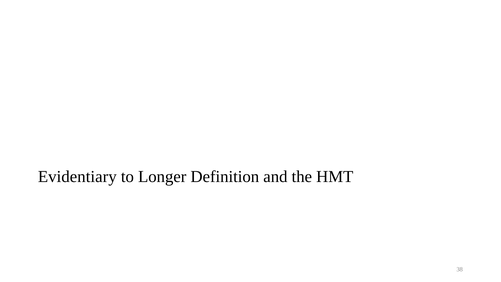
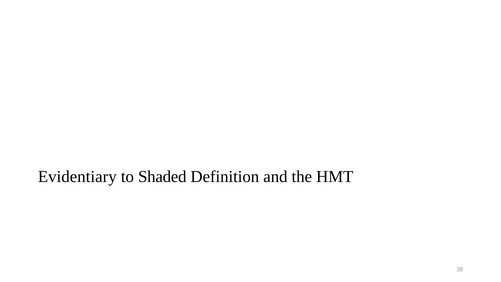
Longer: Longer -> Shaded (162, 176)
